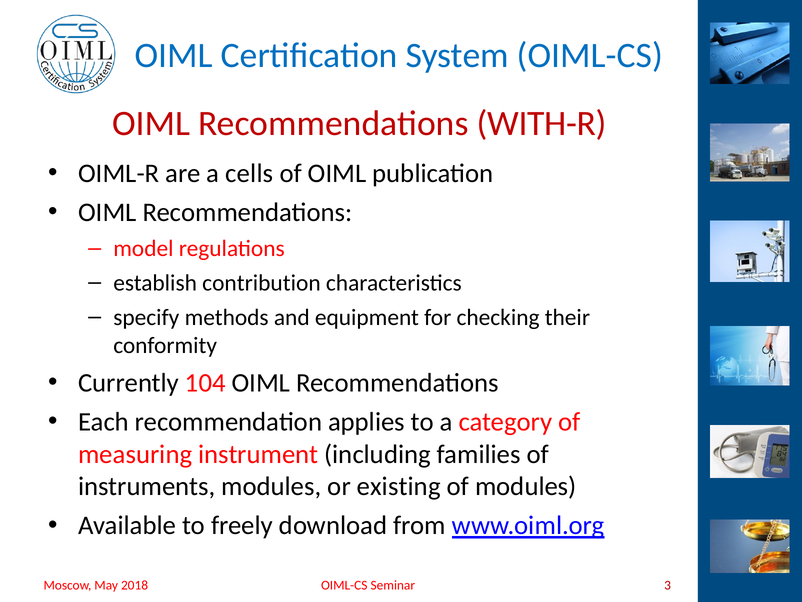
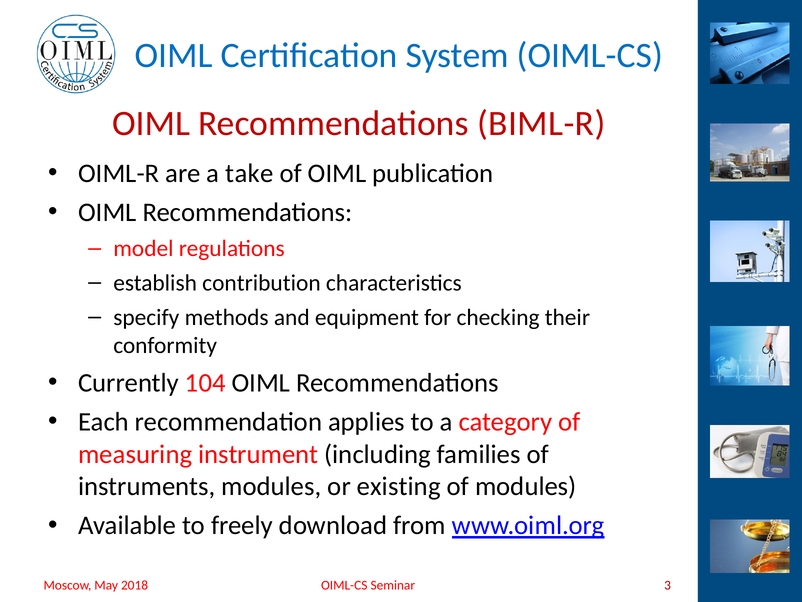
WITH-R: WITH-R -> BIML-R (541, 123)
cells: cells -> take (249, 173)
